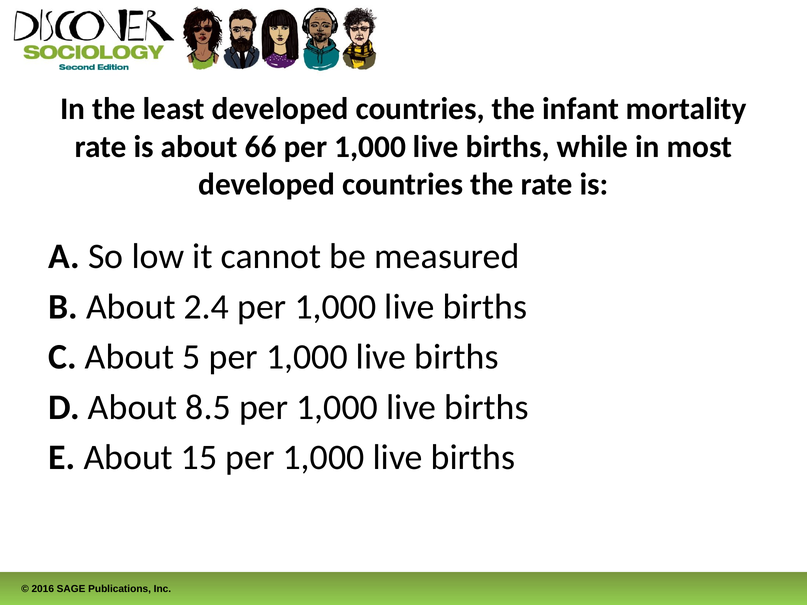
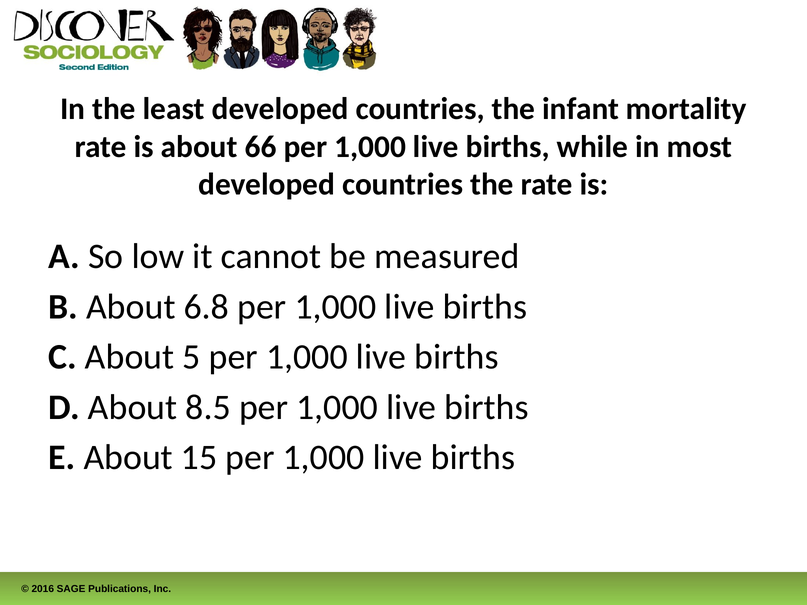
2.4: 2.4 -> 6.8 (206, 307)
